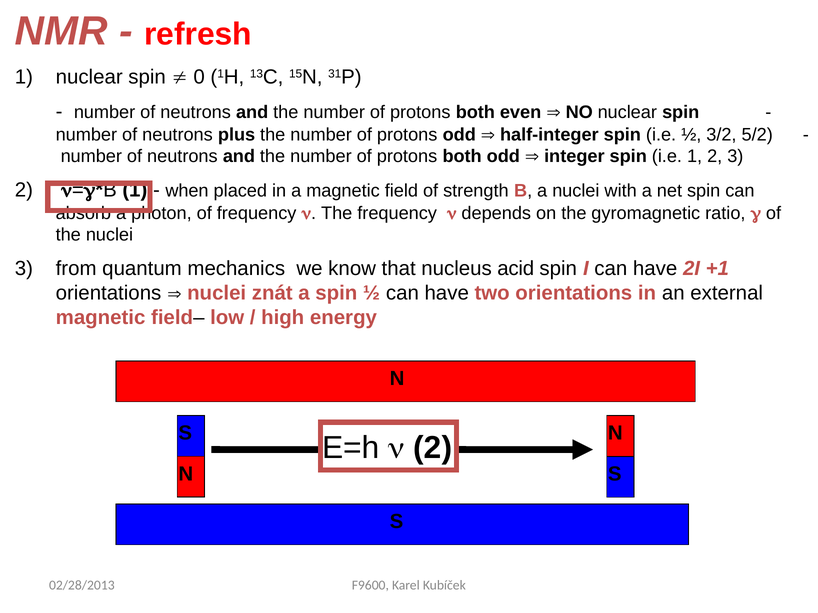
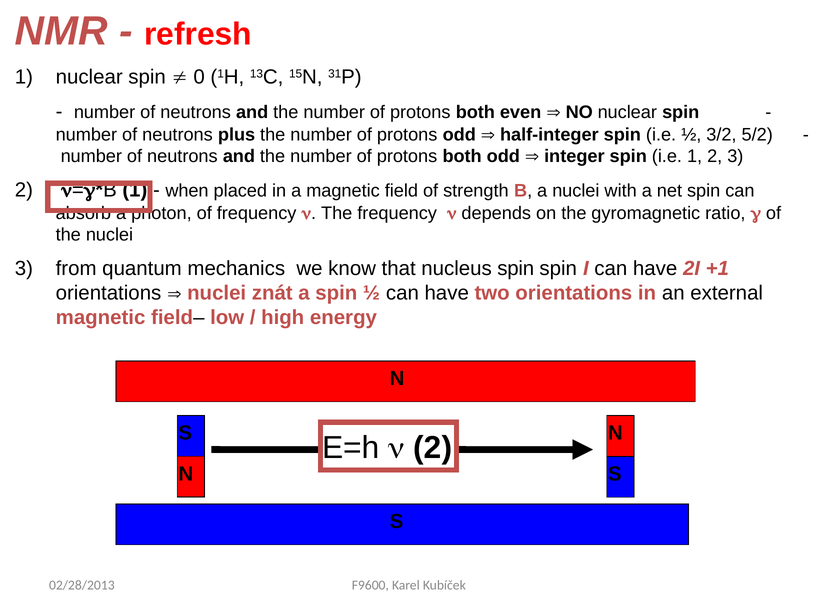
nucleus acid: acid -> spin (516, 269)
